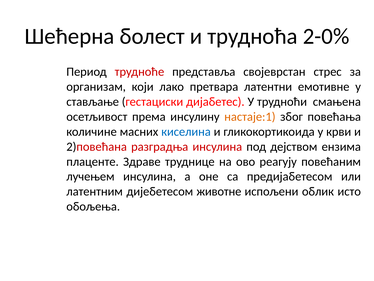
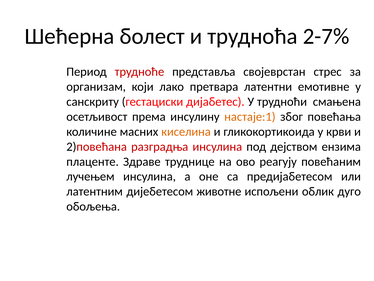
2-0%: 2-0% -> 2-7% (326, 36)
стављање: стављање -> санскриту (93, 102)
киселина colour: blue -> orange (186, 131)
исто: исто -> дуго (349, 191)
